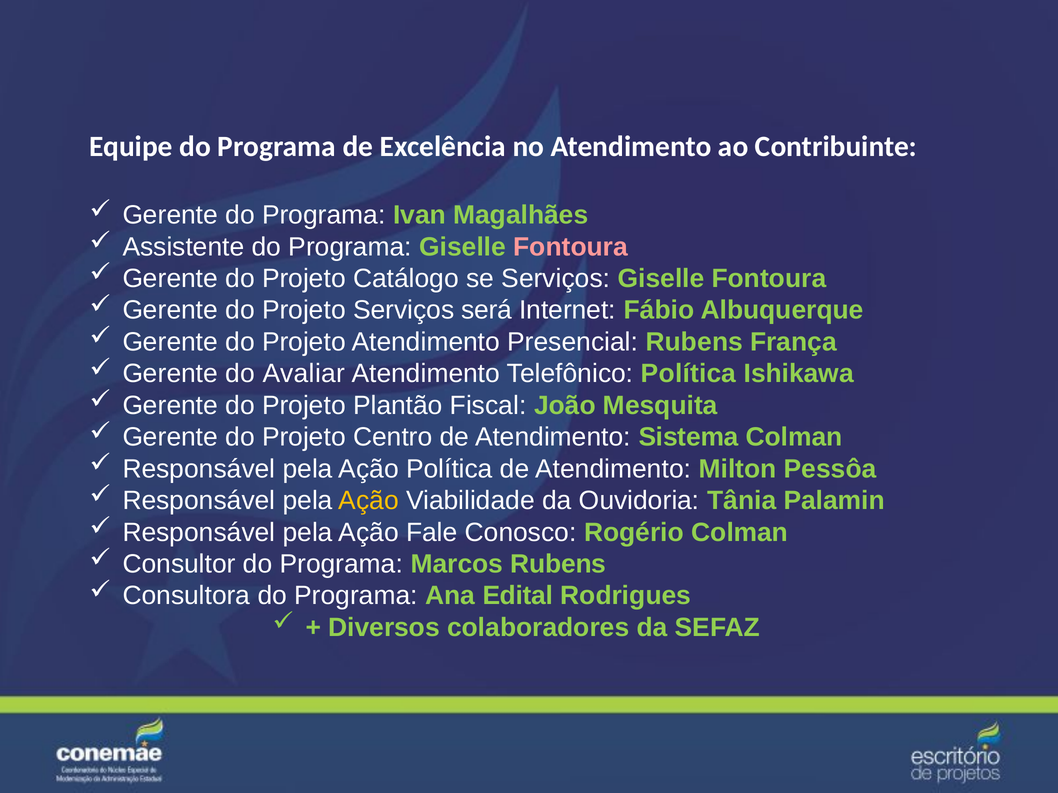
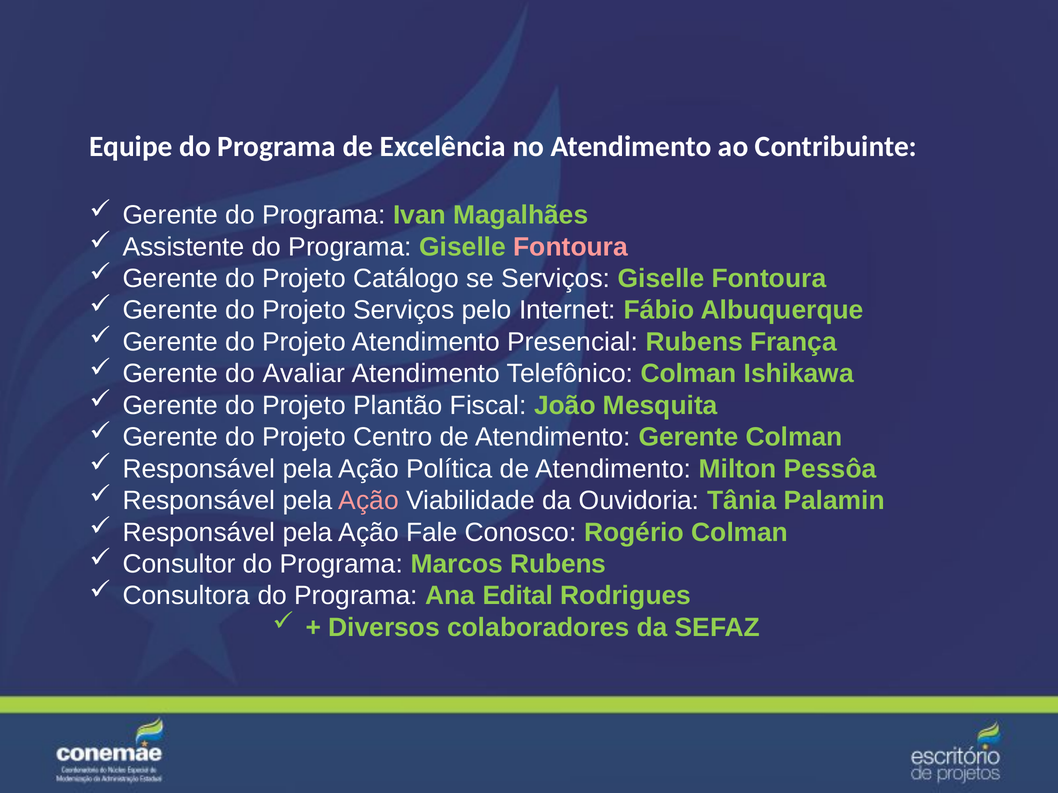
será: será -> pelo (487, 310)
Telefônico Política: Política -> Colman (689, 374)
Atendimento Sistema: Sistema -> Gerente (688, 437)
Ação colour: yellow -> pink (369, 501)
